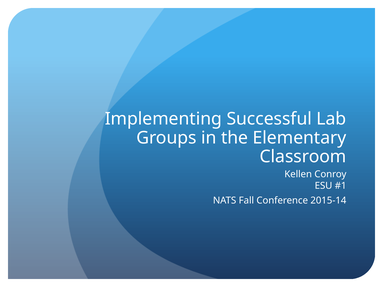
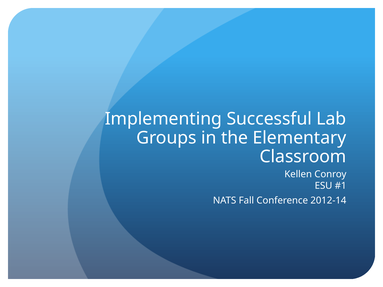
2015-14: 2015-14 -> 2012-14 (328, 201)
